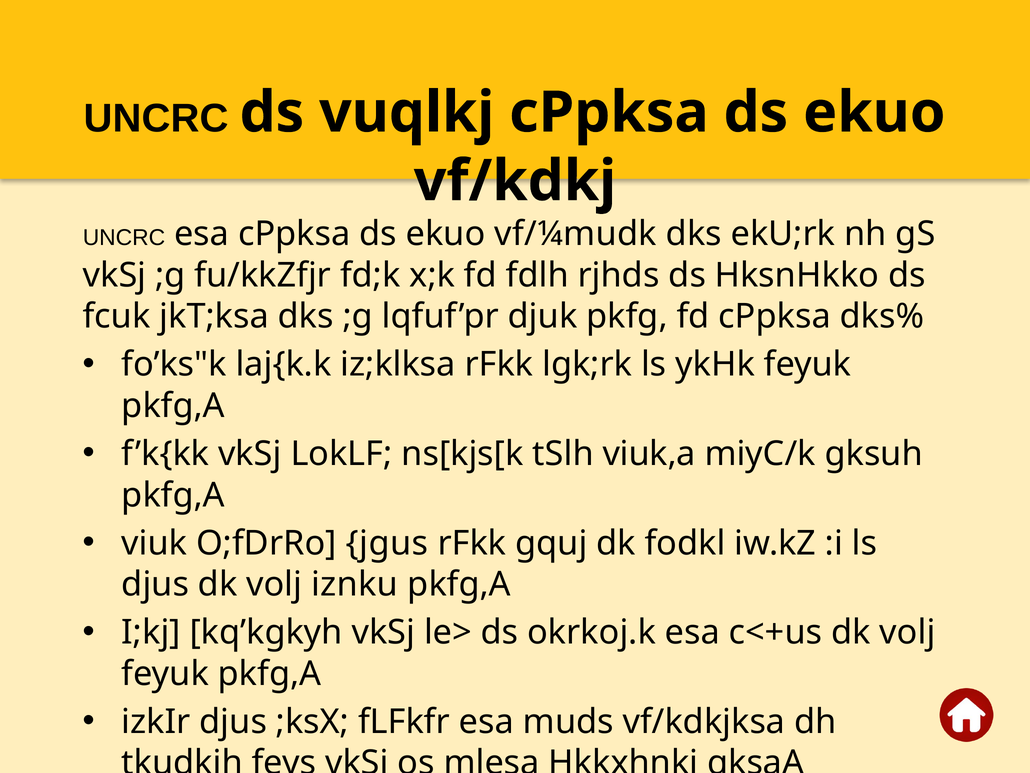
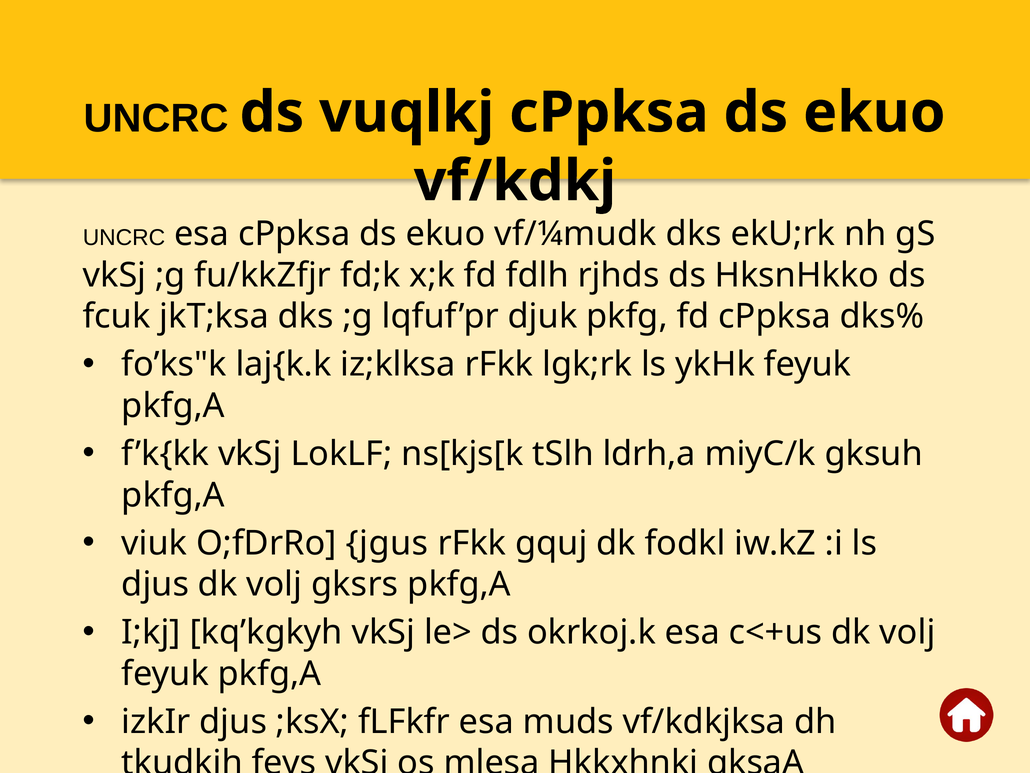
viuk,a: viuk,a -> ldrh,a (649, 454)
iznku: iznku -> gksrs (355, 584)
